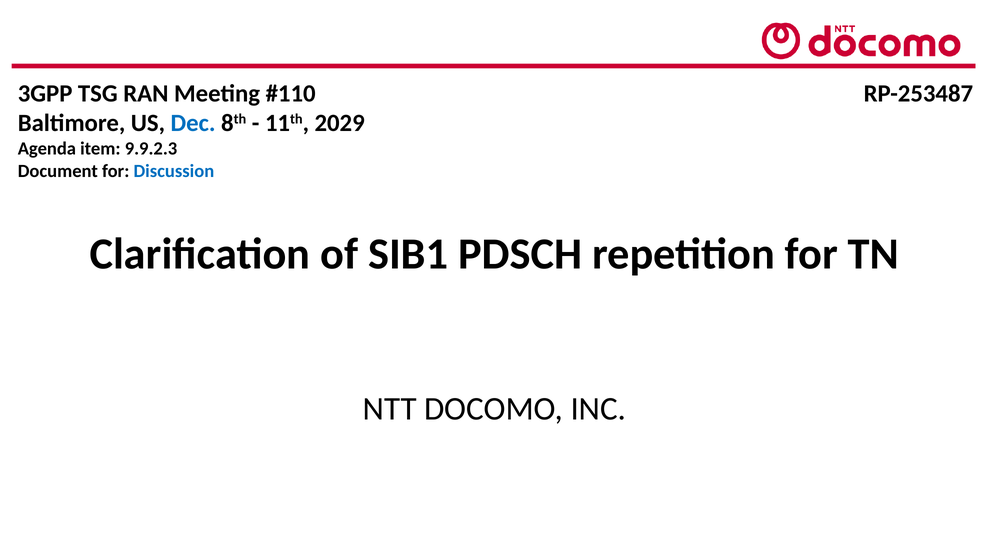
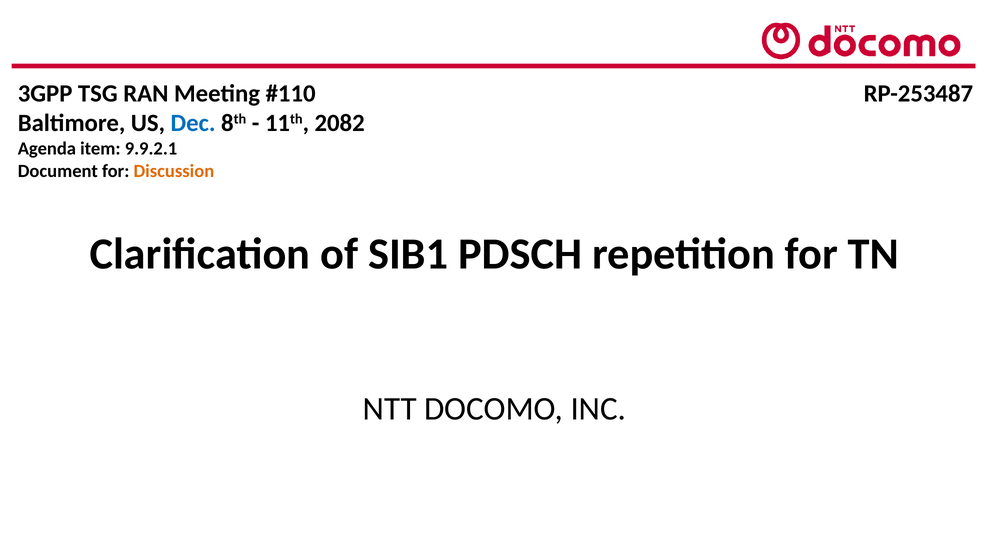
2029: 2029 -> 2082 (340, 123)
9.9.2.3: 9.9.2.3 -> 9.9.2.1 (151, 149)
Discussion colour: blue -> orange (174, 171)
